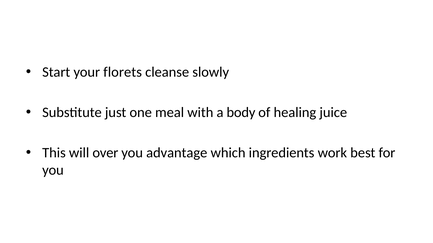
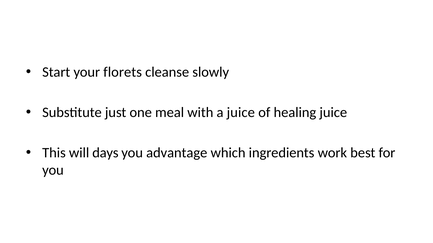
a body: body -> juice (241, 113)
over: over -> days (105, 153)
